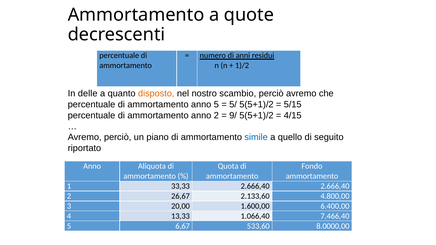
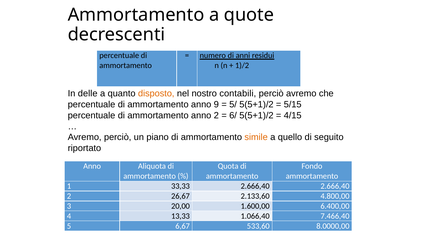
scambio: scambio -> contabili (238, 94)
anno 5: 5 -> 9 (216, 105)
9/: 9/ -> 6/ (233, 116)
simile colour: blue -> orange (256, 137)
